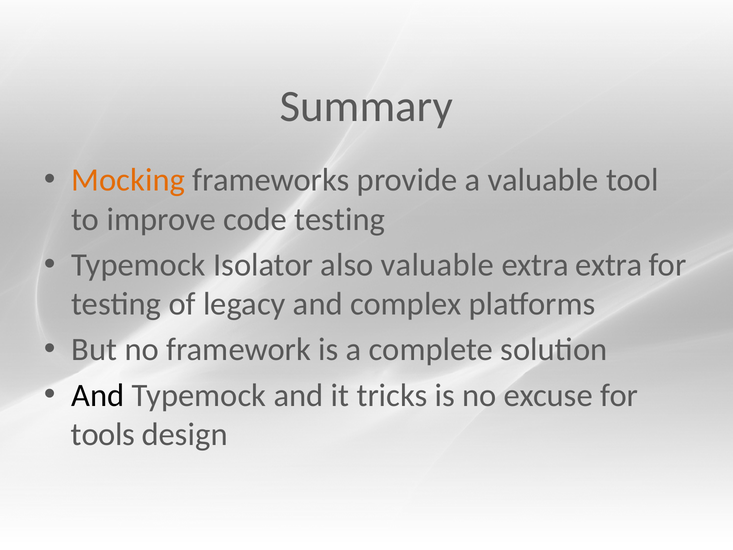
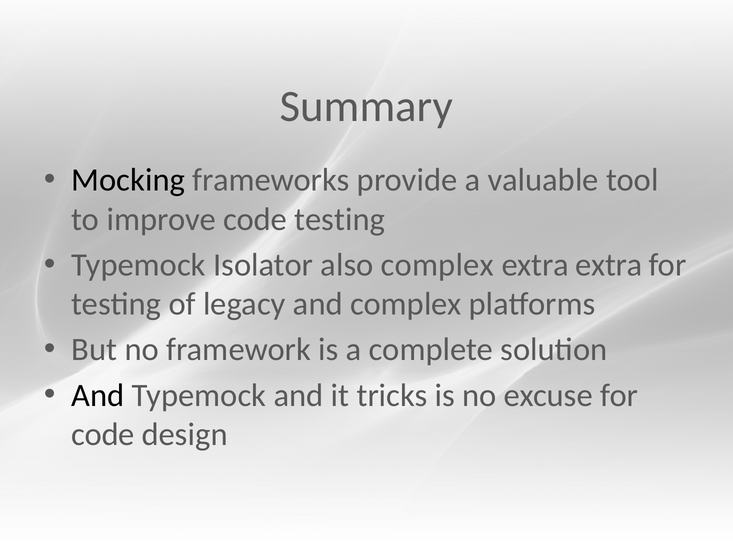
Mocking colour: orange -> black (128, 180)
also valuable: valuable -> complex (437, 265)
tools: tools -> code (103, 434)
